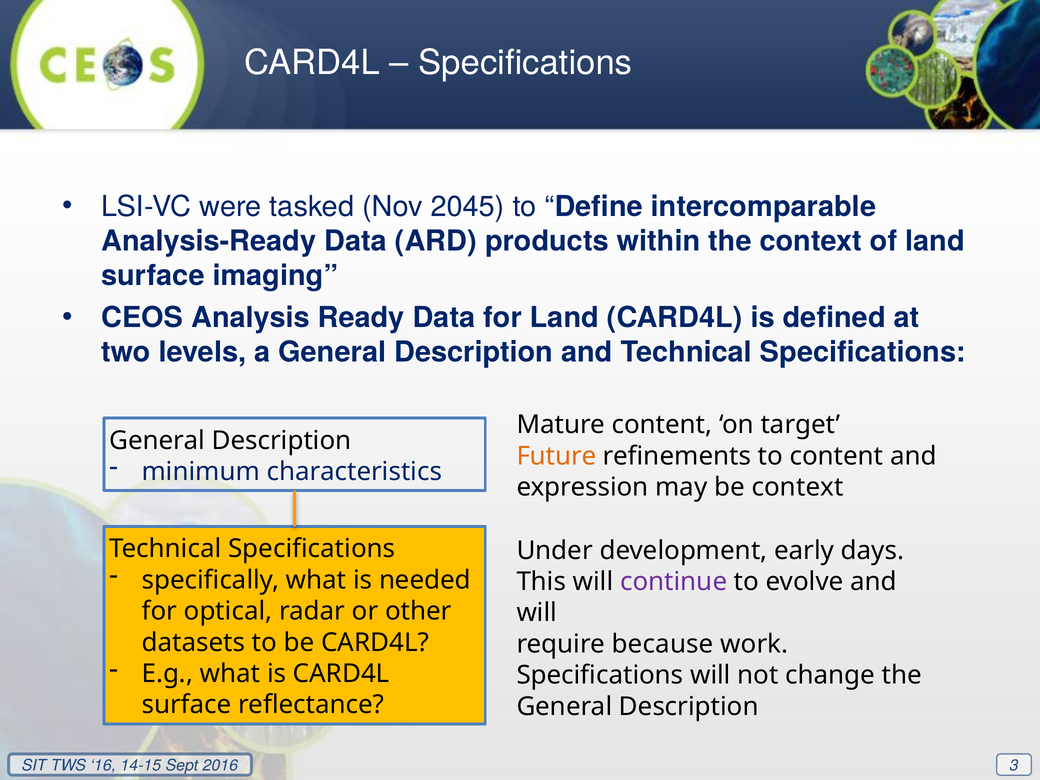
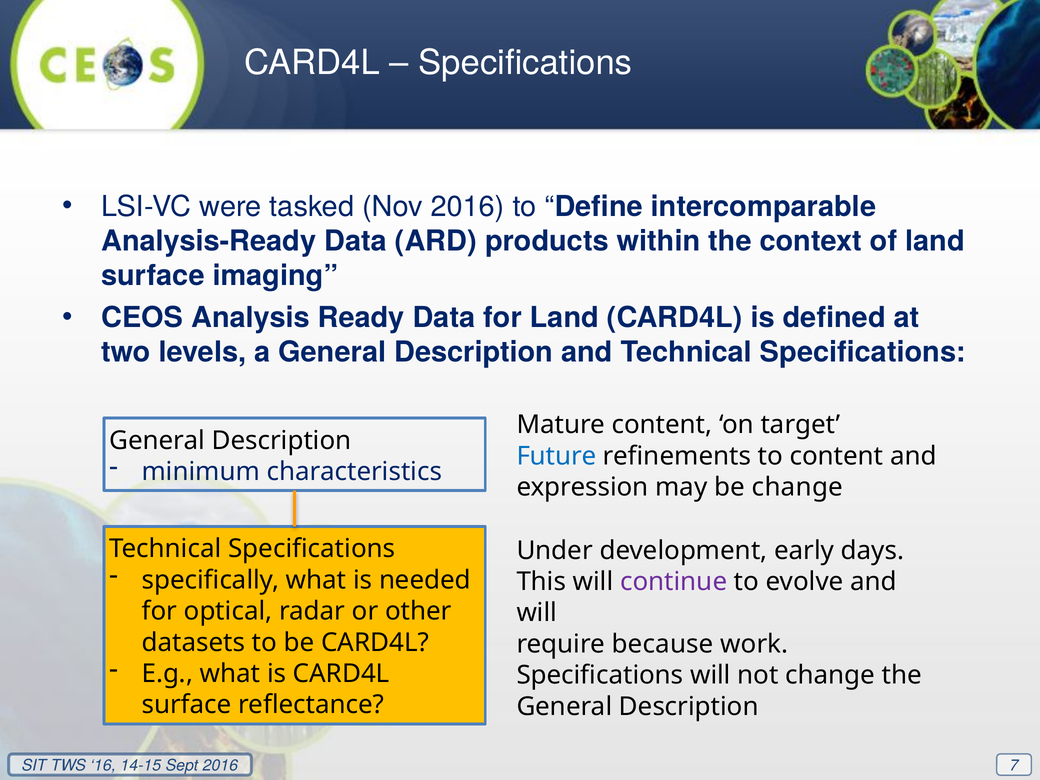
Nov 2045: 2045 -> 2016 (468, 206)
Future colour: orange -> blue (556, 456)
be context: context -> change (797, 487)
3: 3 -> 7 (1014, 766)
